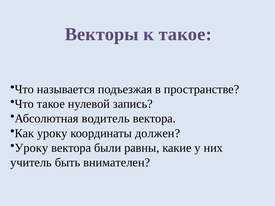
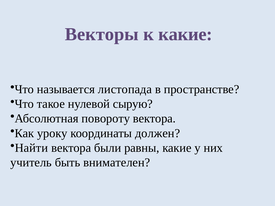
к такое: такое -> какие (185, 34)
подъезжая: подъезжая -> листопада (125, 89)
запись: запись -> сырую (133, 104)
водитель: водитель -> повороту (106, 119)
Уроку: Уроку -> Найти (31, 148)
